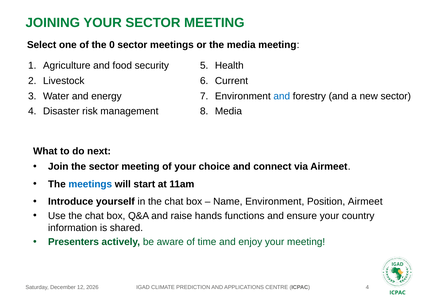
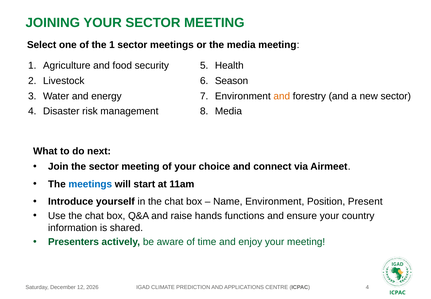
the 0: 0 -> 1 (112, 45)
Current: Current -> Season (232, 81)
and colour: blue -> orange (282, 96)
Position Airmeet: Airmeet -> Present (365, 201)
